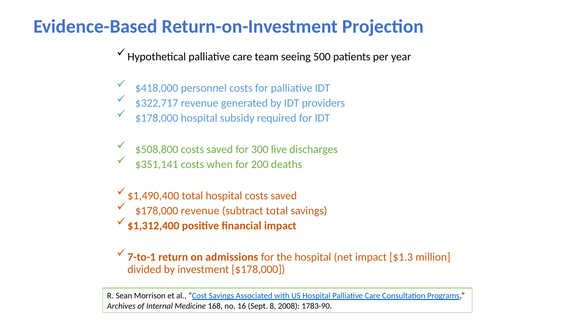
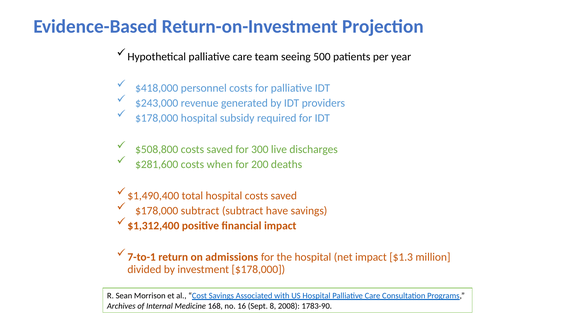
$322,717: $322,717 -> $243,000 (157, 103)
$351,141: $351,141 -> $281,600 (157, 164)
$178,000 revenue: revenue -> subtract (200, 210)
subtract total: total -> have (277, 210)
